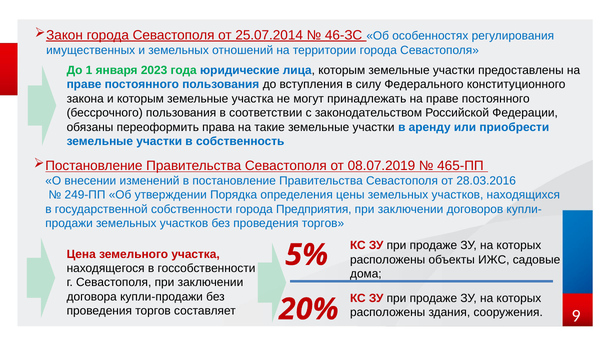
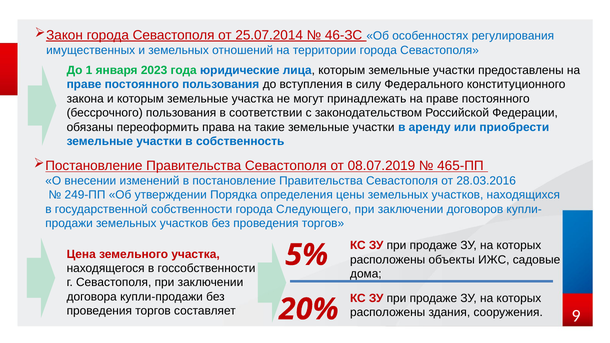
Предприятия: Предприятия -> Следующего (314, 209)
